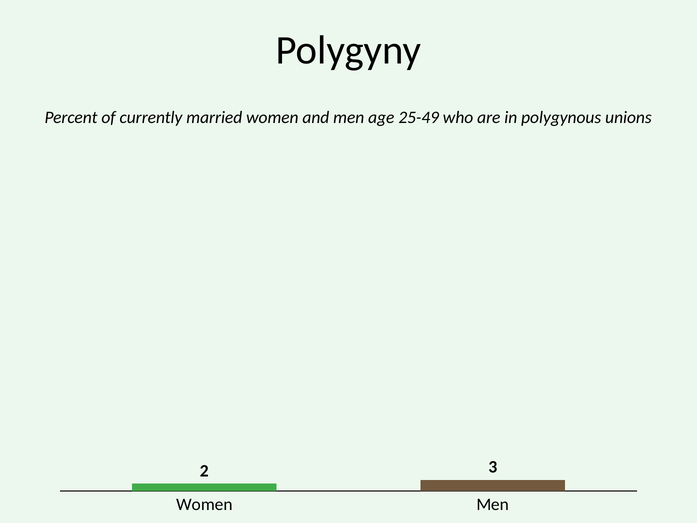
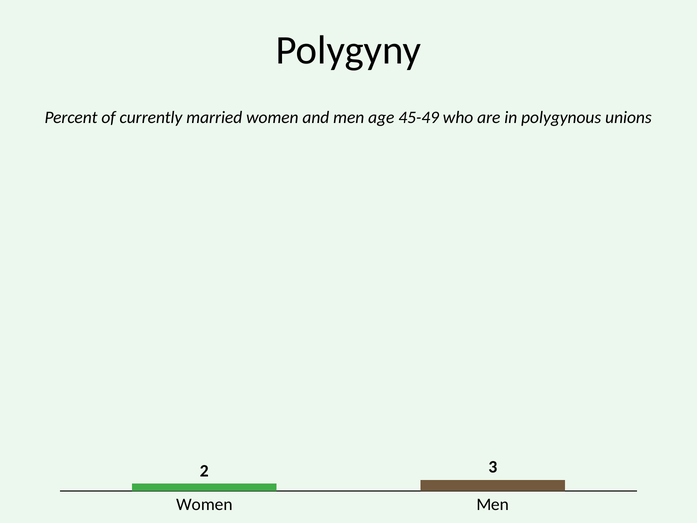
25-49: 25-49 -> 45-49 (419, 117)
